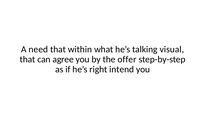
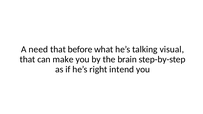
within: within -> before (80, 49)
agree: agree -> make (63, 59)
offer: offer -> brain (127, 59)
